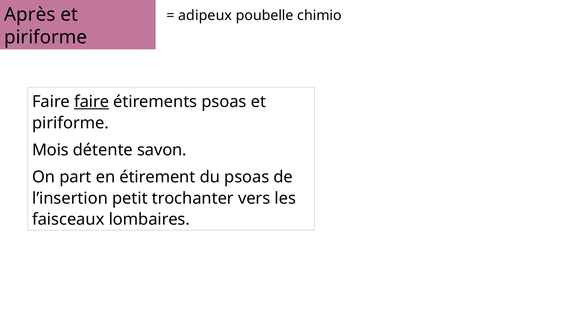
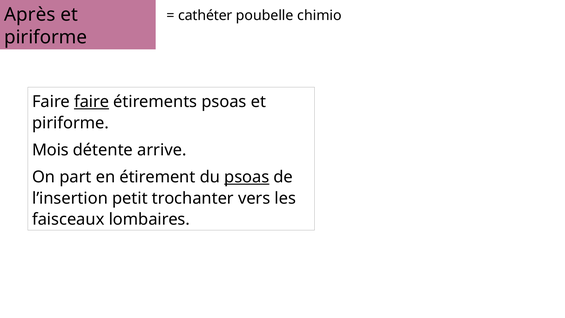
adipeux: adipeux -> cathéter (205, 15)
savon: savon -> arrive (162, 150)
psoas underline: none -> present (247, 177)
